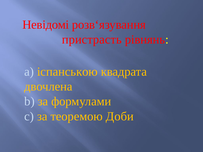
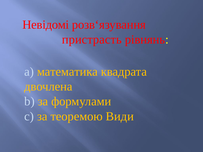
іспанською: іспанською -> математика (67, 72)
Доби: Доби -> Види (120, 116)
